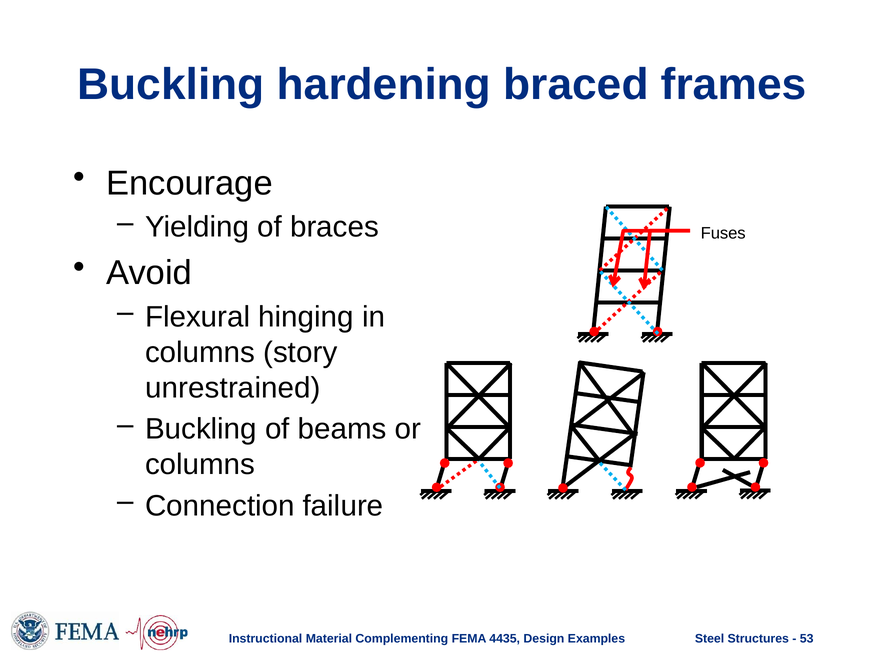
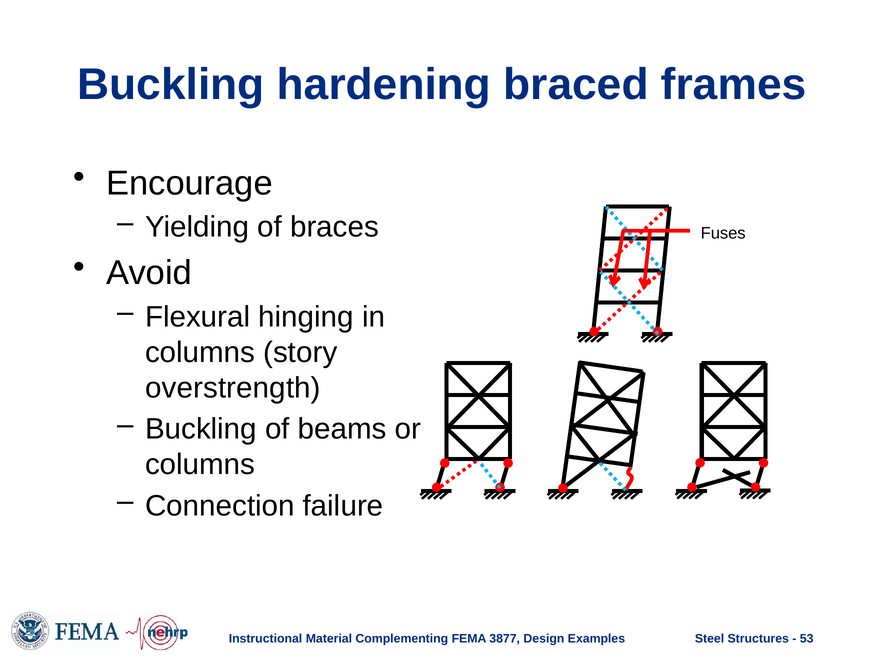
unrestrained: unrestrained -> overstrength (233, 388)
4435: 4435 -> 3877 (505, 639)
